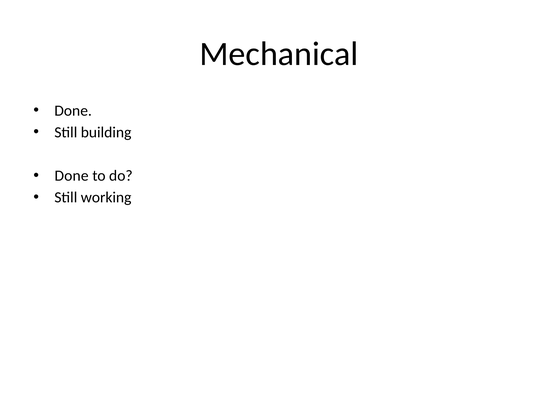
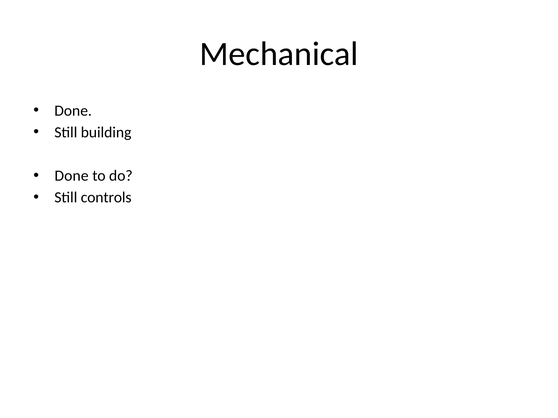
working: working -> controls (106, 198)
